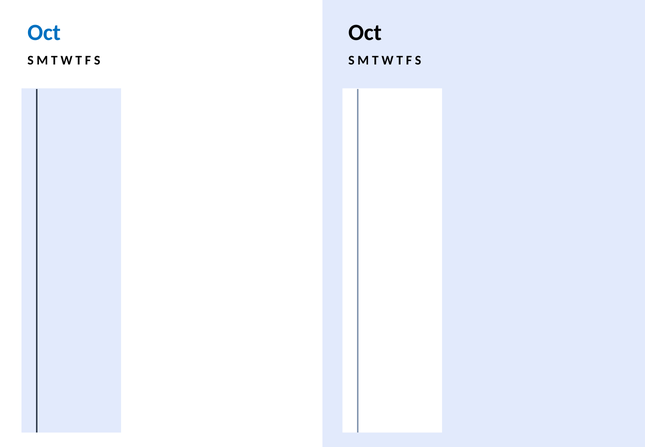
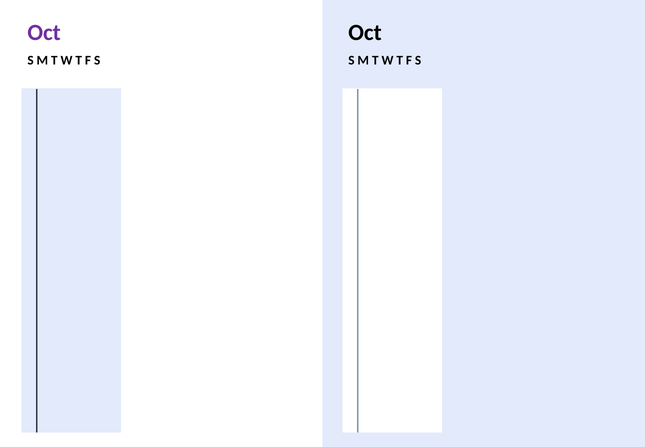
Oct colour: blue -> purple (44, 33)
